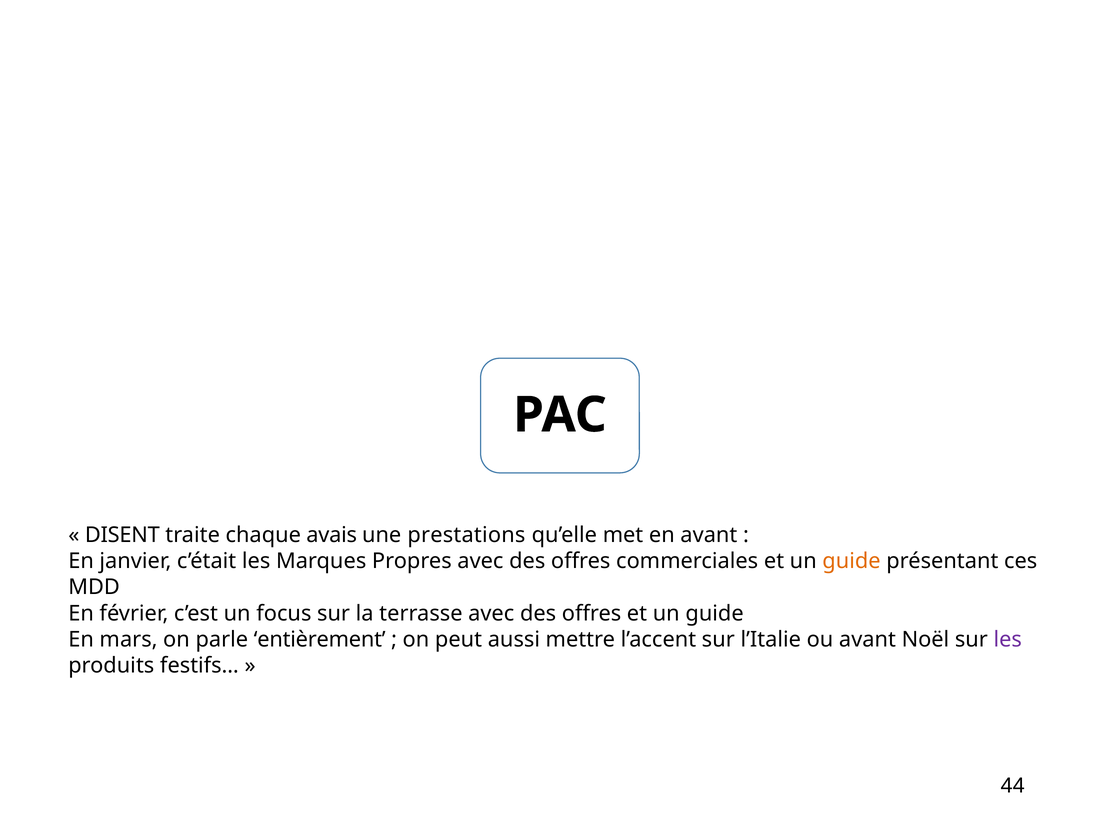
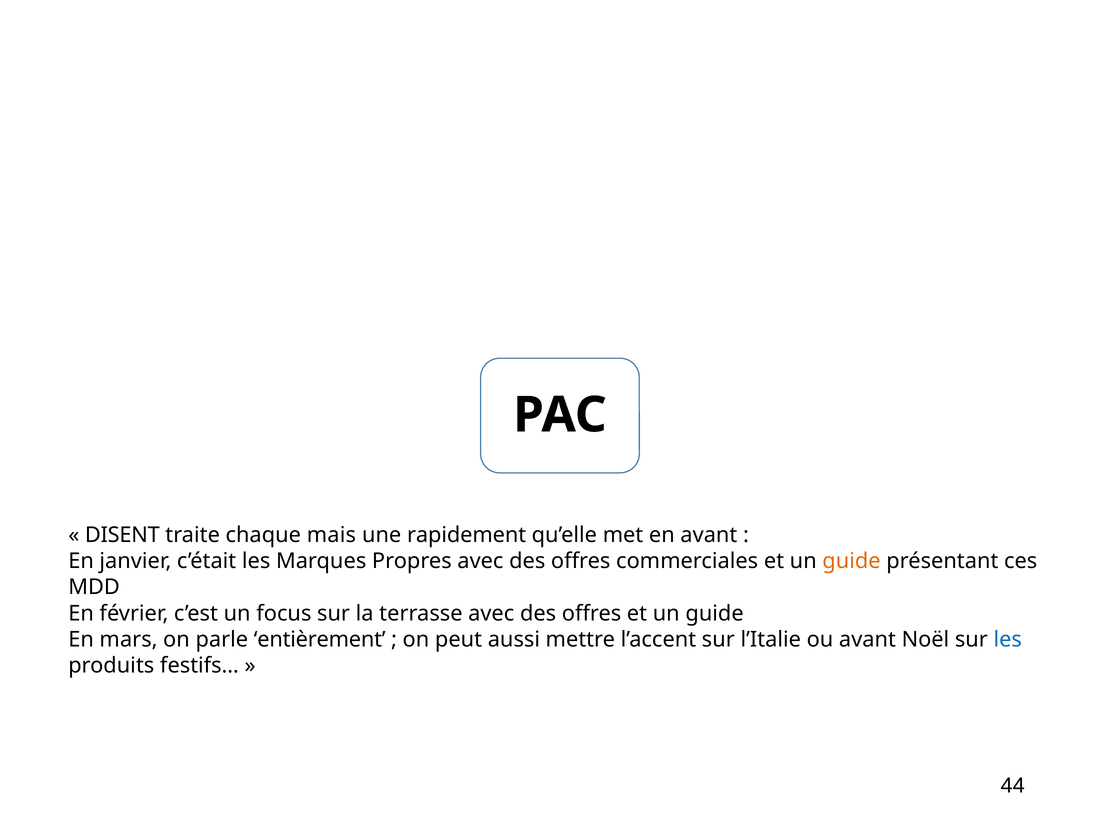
avais: avais -> mais (331, 535)
prestations: prestations -> rapidement (467, 535)
les colour: purple -> blue (1008, 640)
